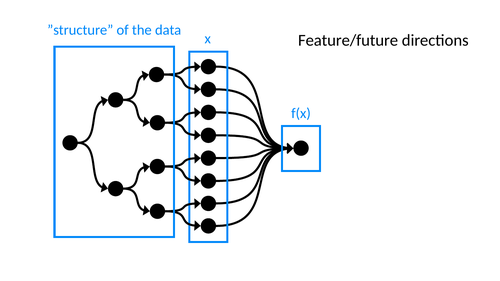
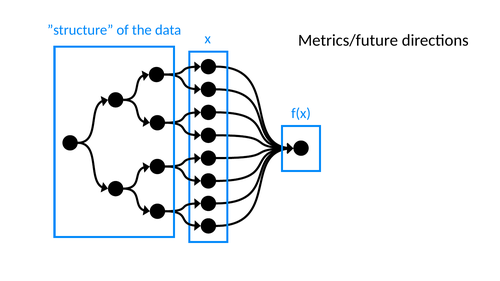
Feature/future: Feature/future -> Metrics/future (348, 40)
